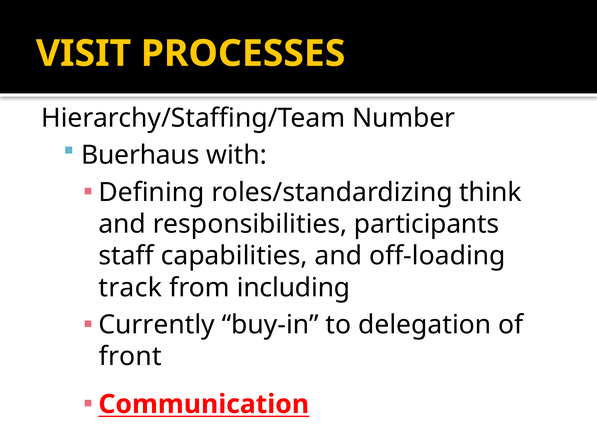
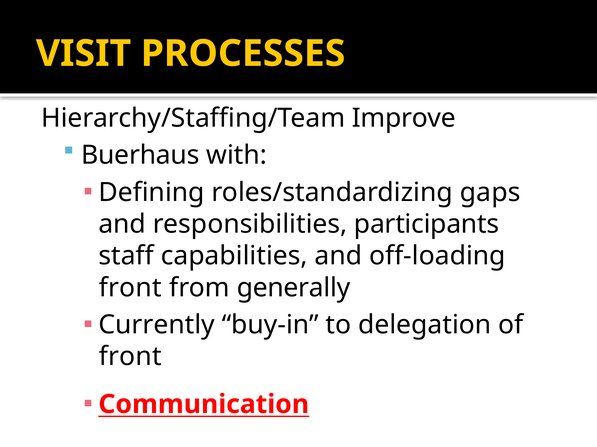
Number: Number -> Improve (404, 118)
think: think -> gaps (490, 193)
track: track -> front (130, 288)
including: including -> generally (293, 288)
